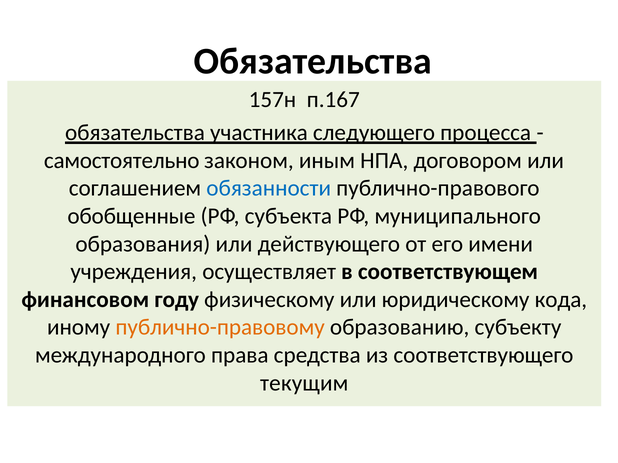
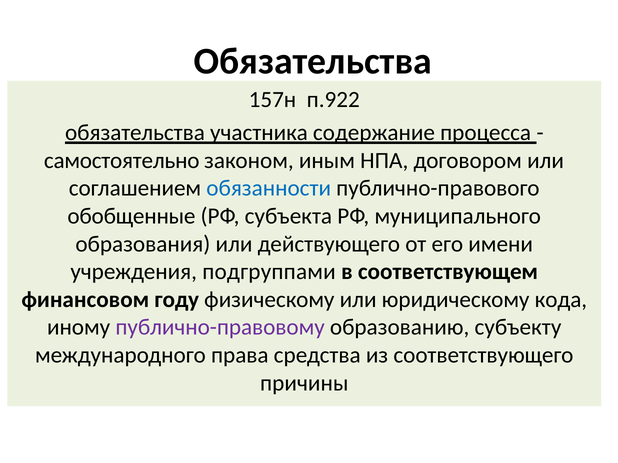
п.167: п.167 -> п.922 (333, 100)
следующего: следующего -> содержание (374, 133)
осуществляет: осуществляет -> подгруппами (269, 272)
публично-правовому colour: orange -> purple (220, 328)
текущим: текущим -> причины (304, 383)
